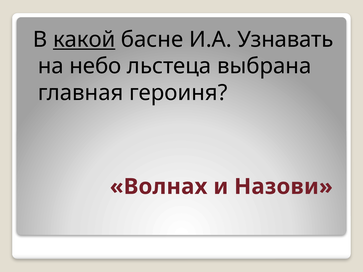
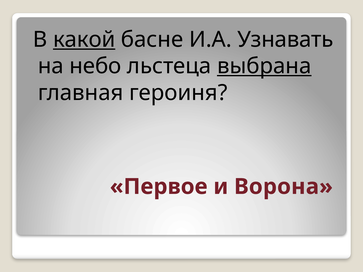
выбрана underline: none -> present (264, 66)
Волнах: Волнах -> Первое (159, 187)
Назови: Назови -> Ворона (283, 187)
